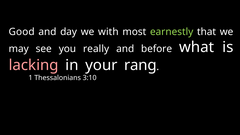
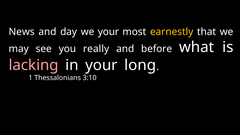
Good: Good -> News (22, 32)
we with: with -> your (108, 32)
earnestly colour: light green -> yellow (172, 32)
rang: rang -> long (140, 65)
